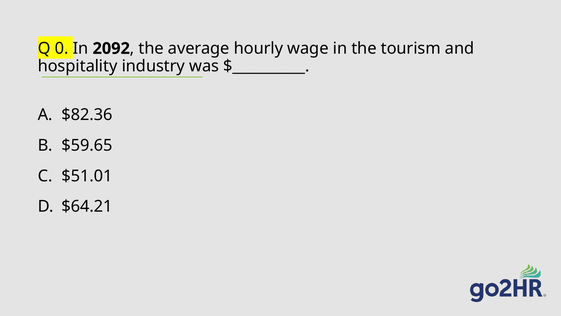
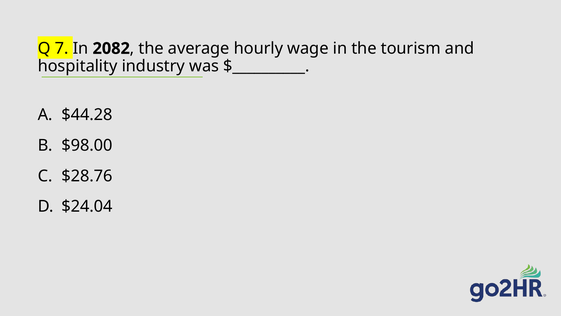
0: 0 -> 7 (62, 48)
2092: 2092 -> 2082 (111, 48)
$82.36: $82.36 -> $44.28 (87, 115)
$59.65: $59.65 -> $98.00 (87, 145)
$51.01: $51.01 -> $28.76 (87, 176)
$64.21: $64.21 -> $24.04 (87, 206)
